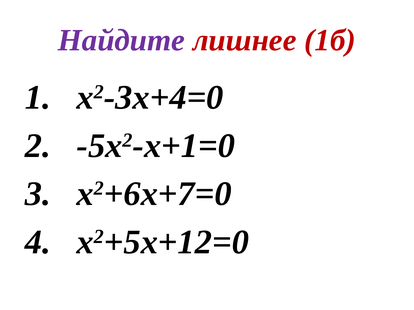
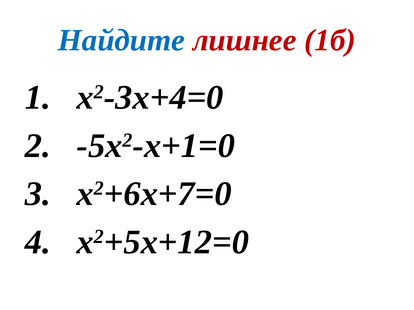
Найдите colour: purple -> blue (121, 40)
